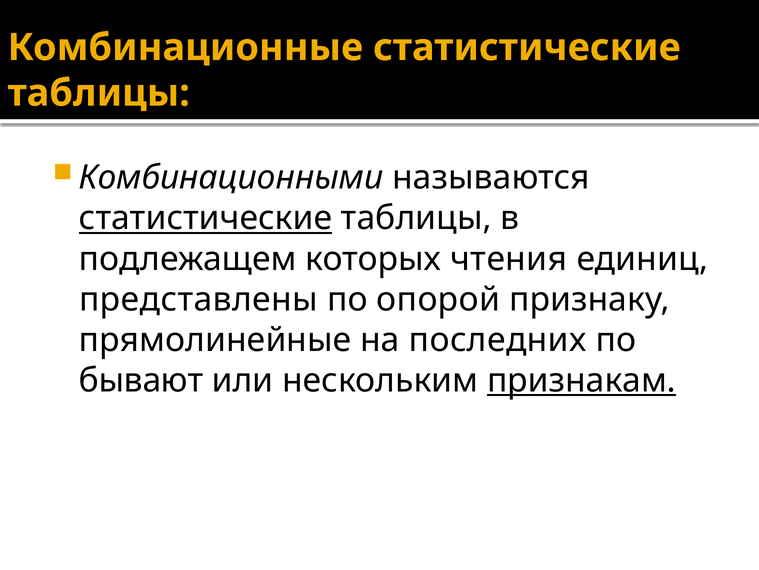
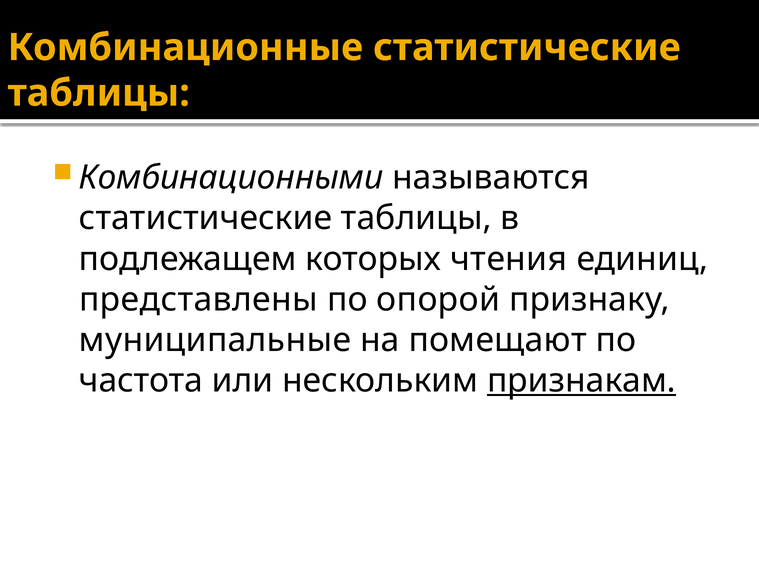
статистические underline: present -> none (206, 218)
прямолинейные: прямолинейные -> муниципальные (215, 340)
последних: последних -> помещают (498, 340)
бывают: бывают -> частота (141, 380)
